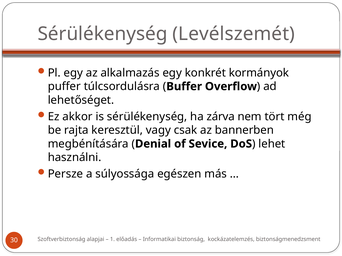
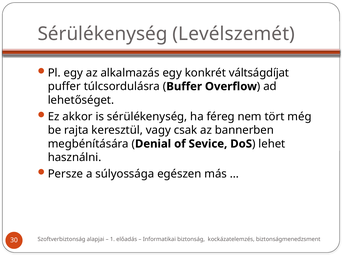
kormányok: kormányok -> váltságdíjat (259, 73)
zárva: zárva -> féreg (221, 117)
